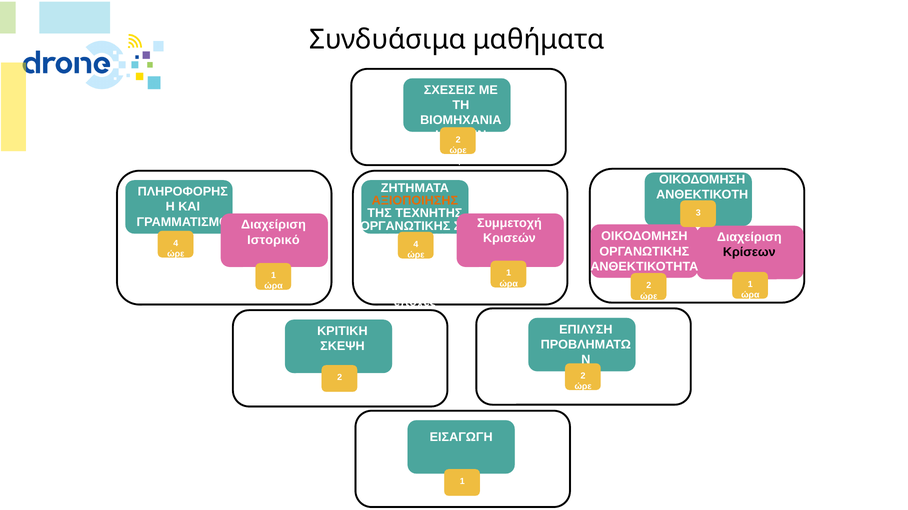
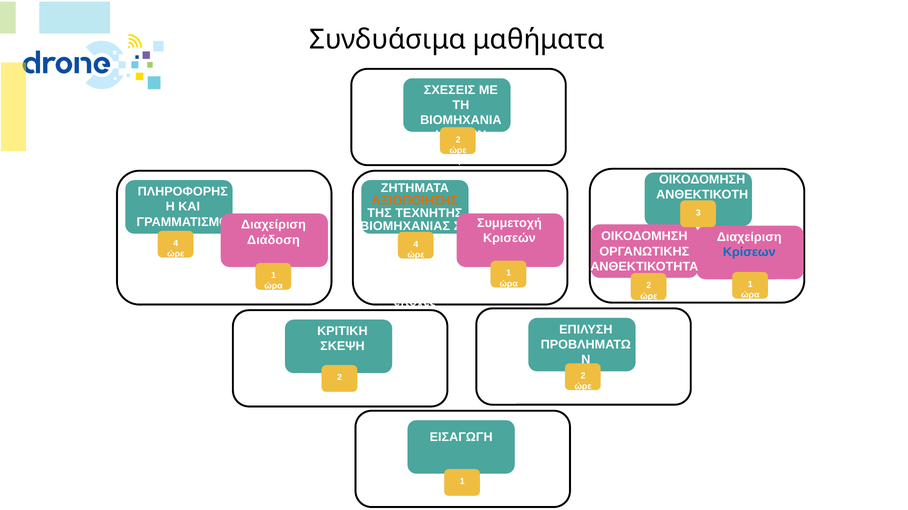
ΟΡΓΑΝΩΤΙΚΗΣ: ΟΡΓΑΝΩΤΙΚΗΣ -> ΒΙΟΜΗΧΑΝΙΑΣ (405, 226)
Ιστορικό: Ιστορικό -> Διάδοση (273, 240)
Κρίσεων colour: black -> blue (749, 253)
